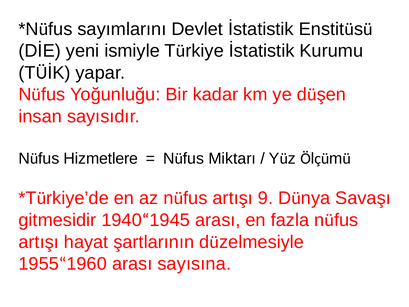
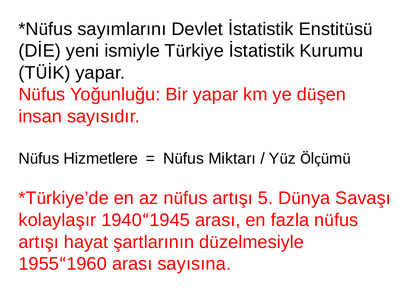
Bir kadar: kadar -> yapar (216, 95)
9: 9 -> 5 (266, 198)
gitmesidir: gitmesidir -> kolaylaşır (57, 220)
